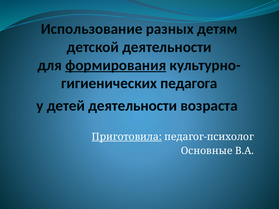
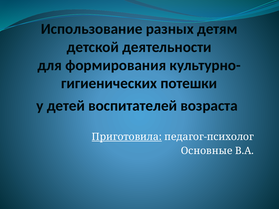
формирования underline: present -> none (116, 65)
педагога: педагога -> потешки (189, 83)
детей деятельности: деятельности -> воспитателей (133, 106)
